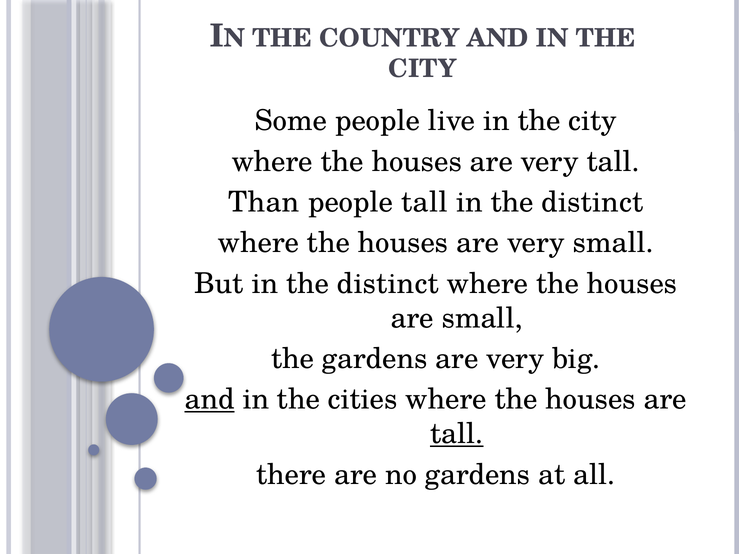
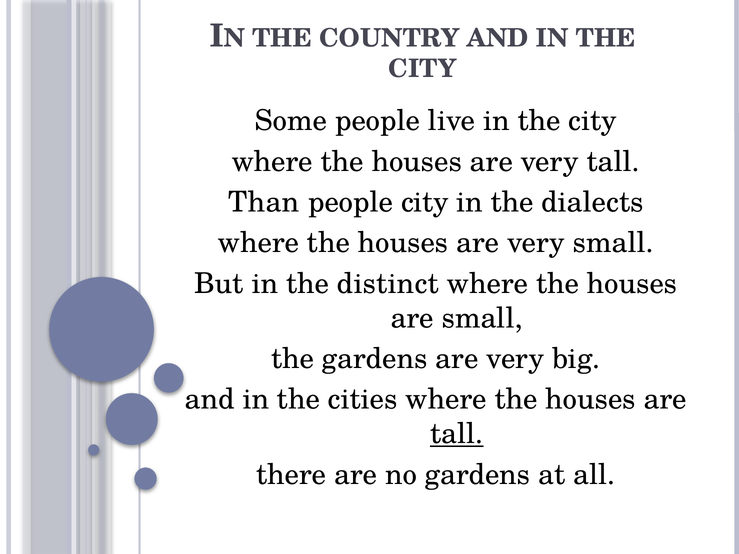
people tall: tall -> city (425, 202)
distinct: distinct -> dialects (593, 202)
and underline: present -> none (210, 400)
